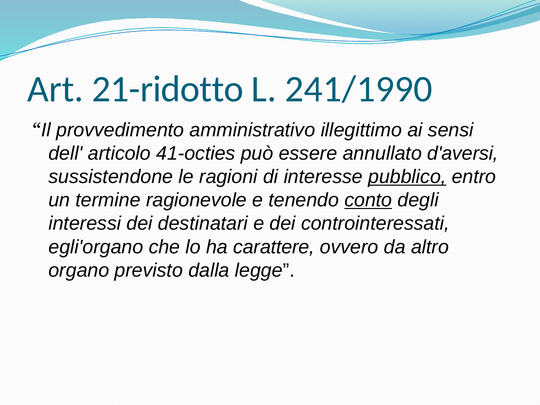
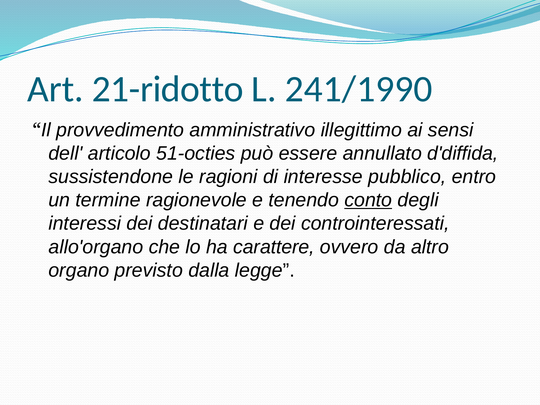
41-octies: 41-octies -> 51-octies (196, 153)
d'aversi: d'aversi -> d'diffida (463, 153)
pubblico underline: present -> none (407, 177)
egli'organo: egli'organo -> allo'organo (96, 247)
